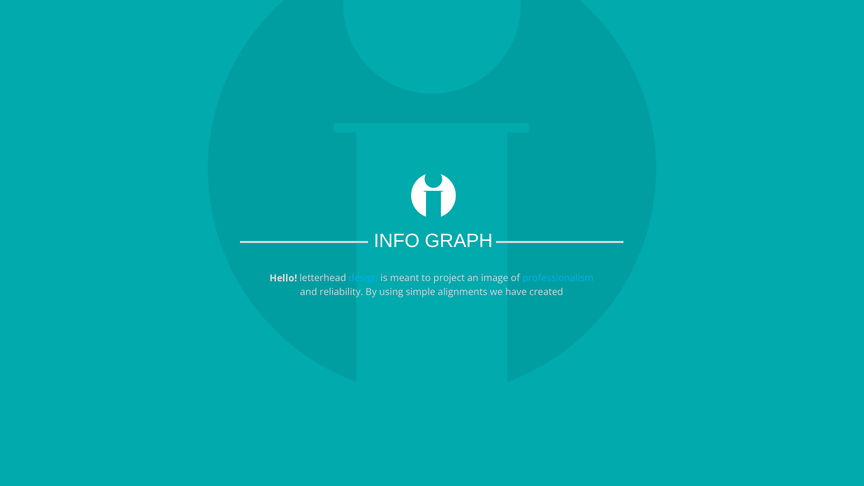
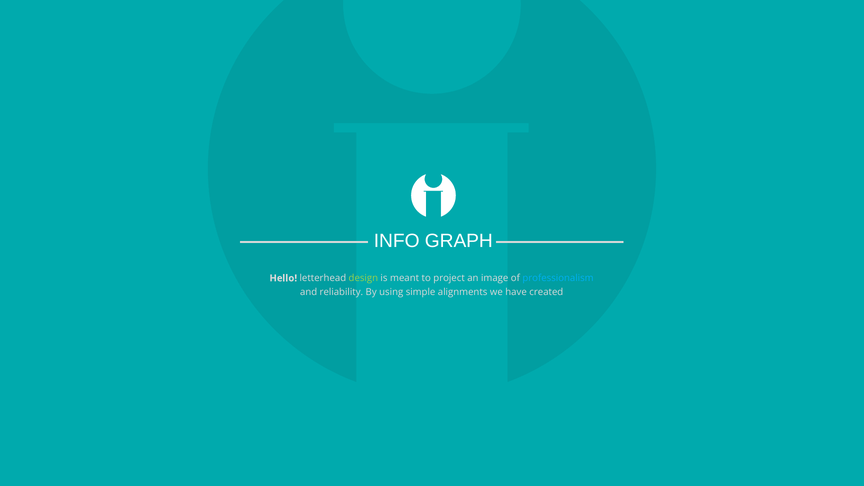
design colour: light blue -> light green (363, 278)
